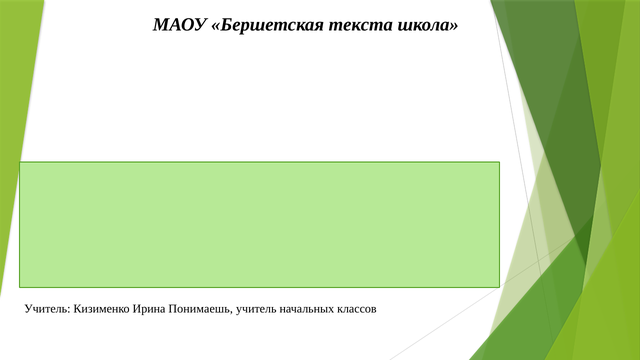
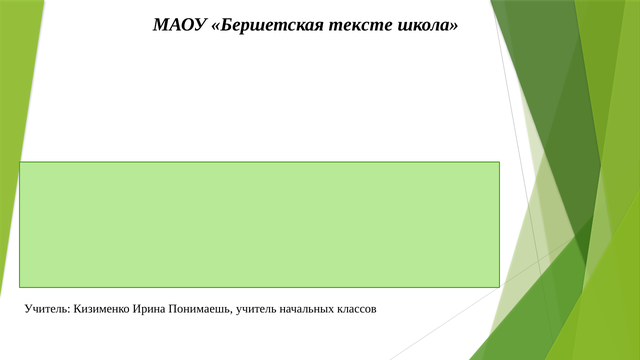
текста: текста -> тексте (361, 25)
